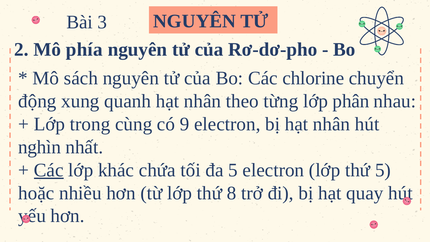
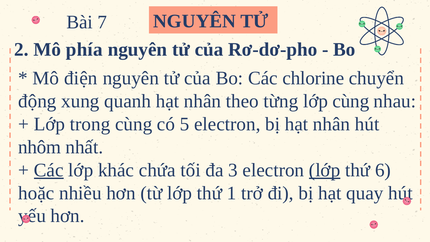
3: 3 -> 7 (102, 22)
sách: sách -> điện (81, 78)
lớp phân: phân -> cùng (351, 101)
9: 9 -> 5 (185, 124)
nghìn: nghìn -> nhôm (40, 147)
đa 5: 5 -> 3 (233, 170)
lớp underline: none -> present (325, 170)
thứ 5: 5 -> 6 (383, 170)
8: 8 -> 1 (232, 193)
